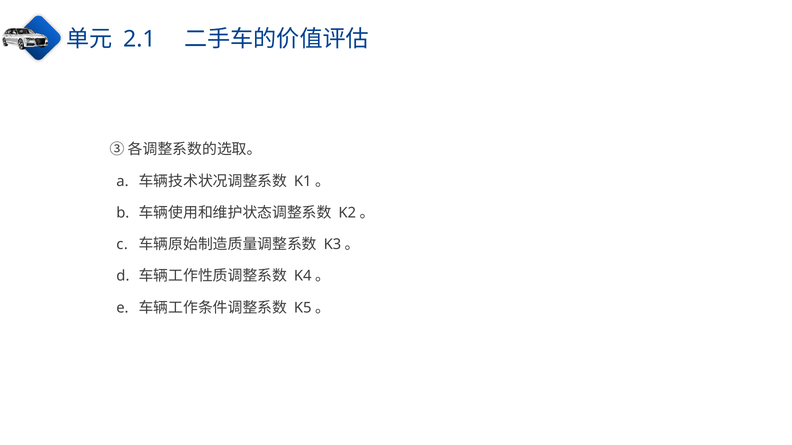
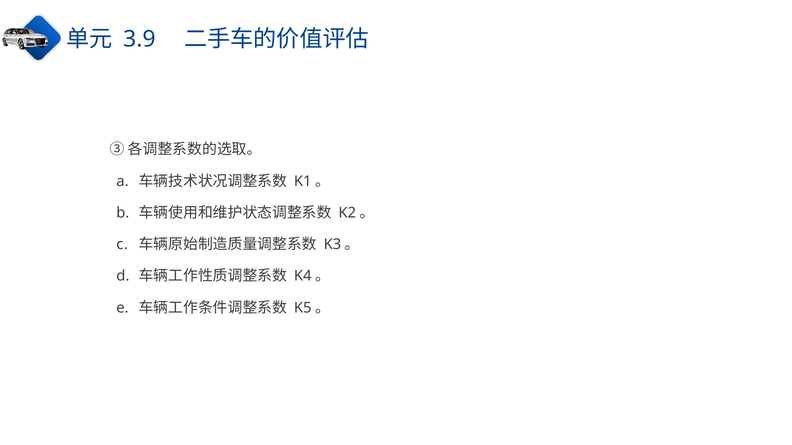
2.1: 2.1 -> 3.9 (139, 39)
